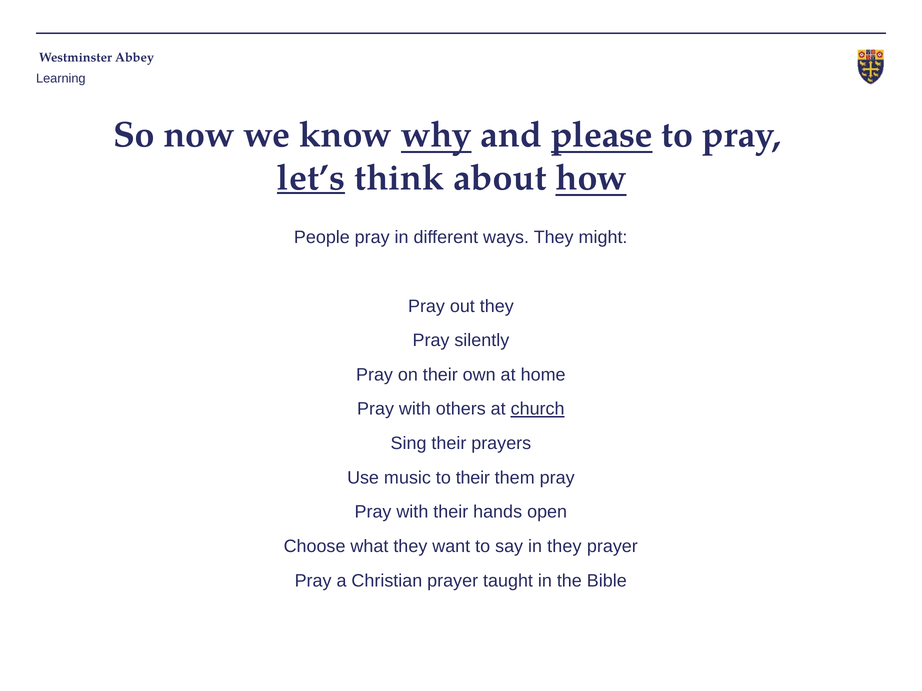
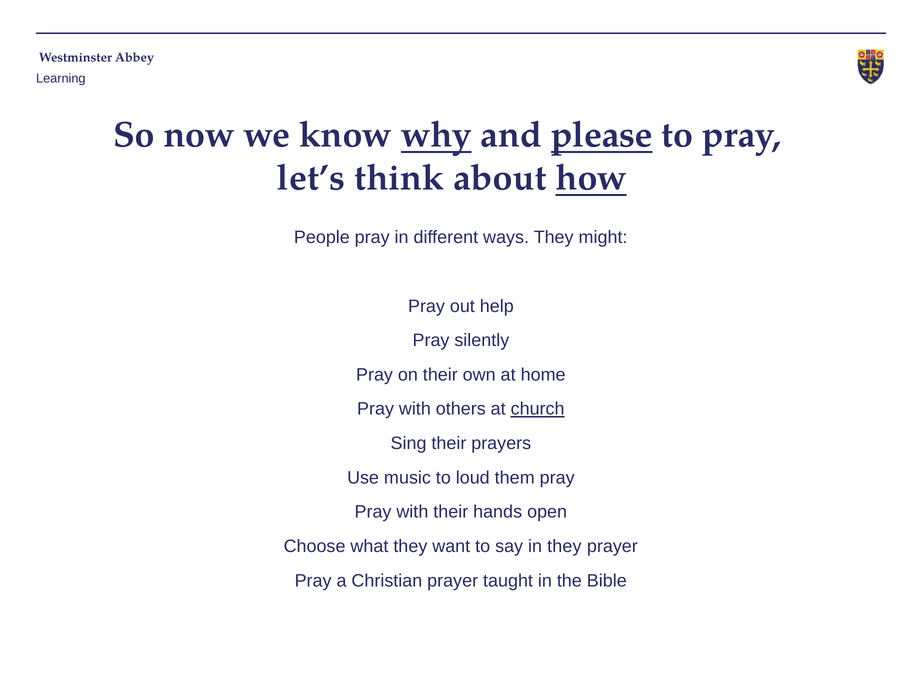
let’s underline: present -> none (311, 178)
out they: they -> help (497, 306)
to their: their -> loud (473, 478)
